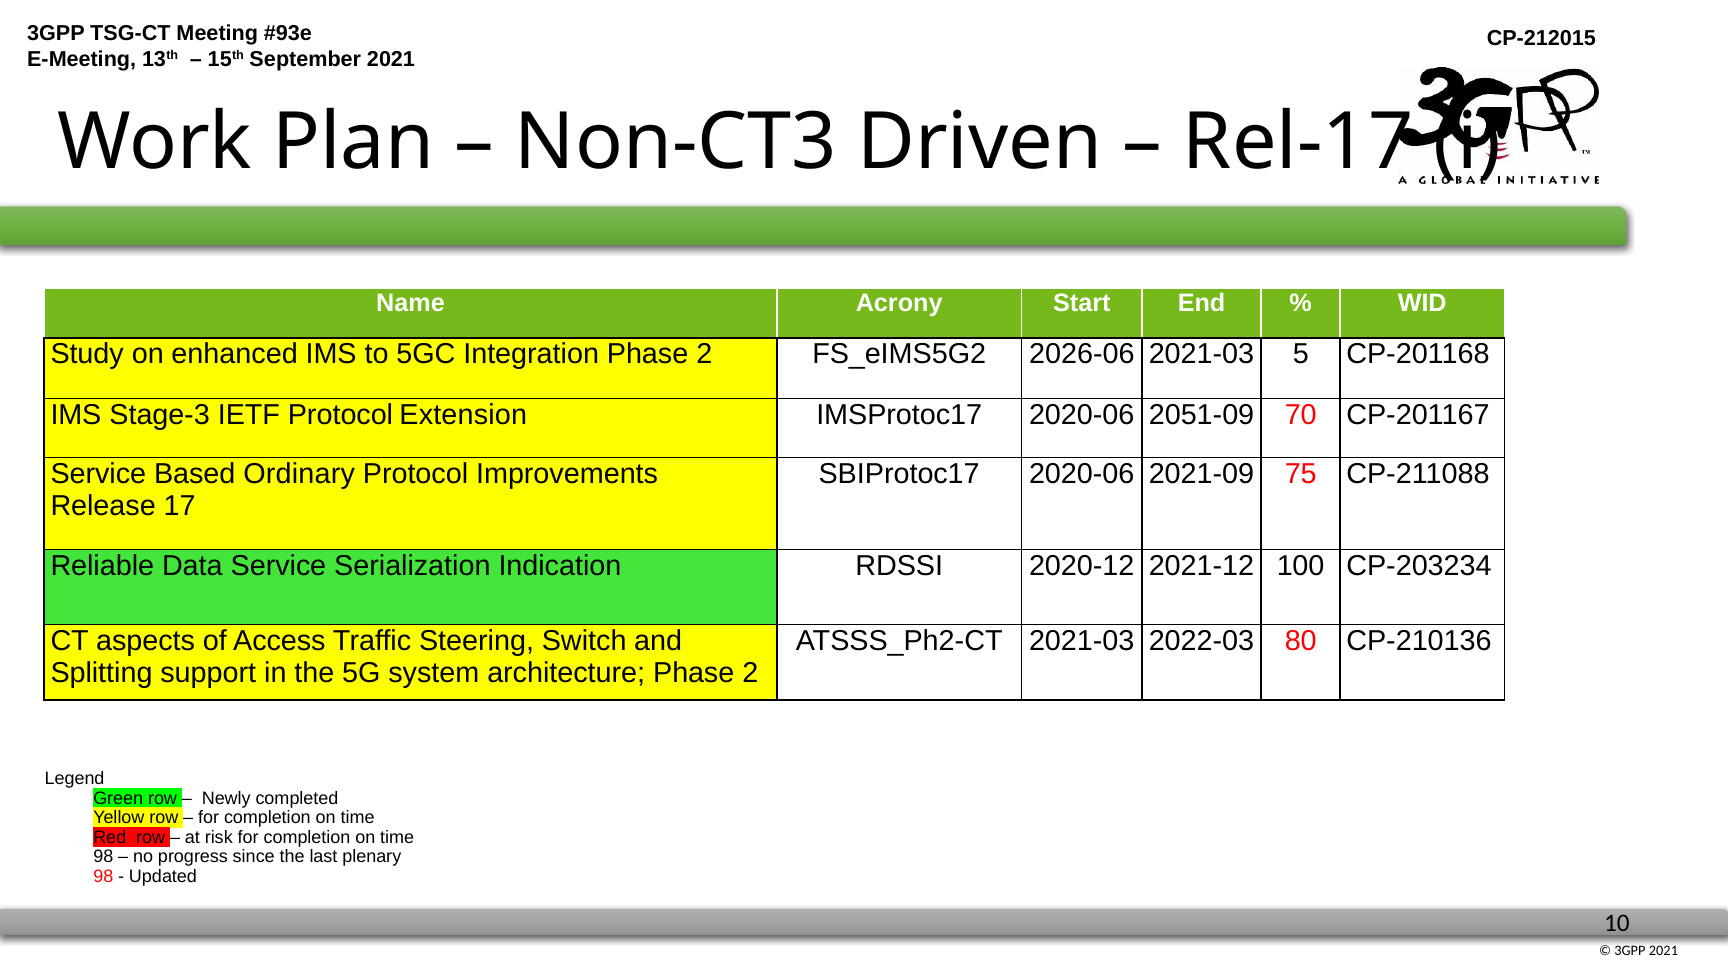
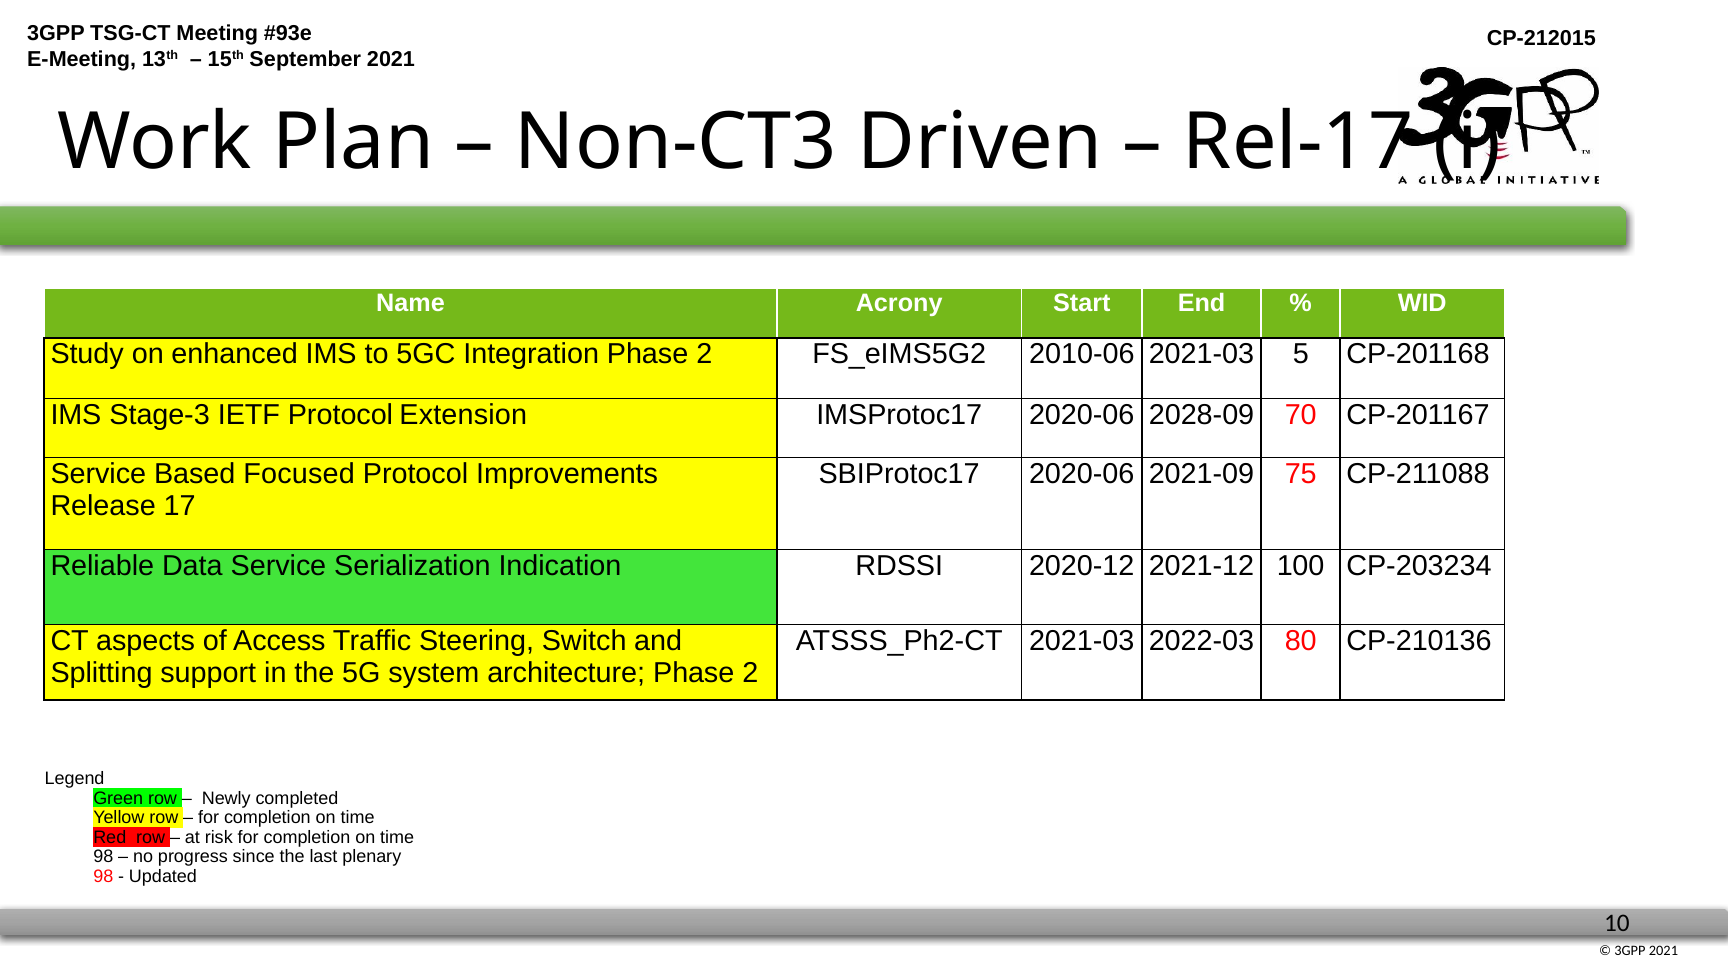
2026-06: 2026-06 -> 2010-06 (1082, 354)
2051-09: 2051-09 -> 2028-09 (1202, 415)
Ordinary: Ordinary -> Focused (299, 474)
